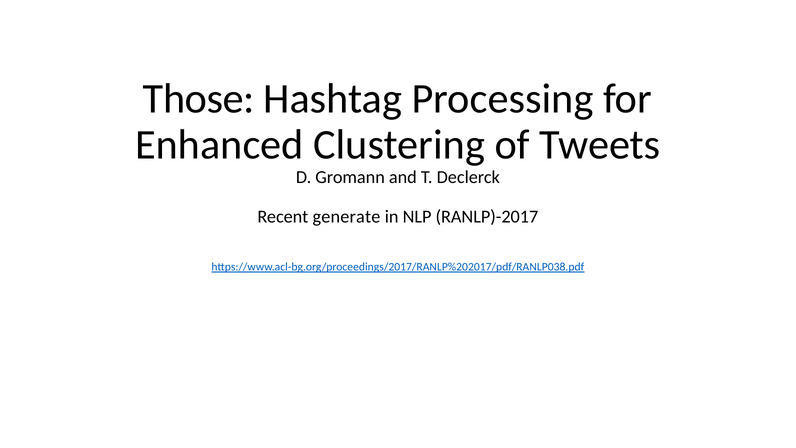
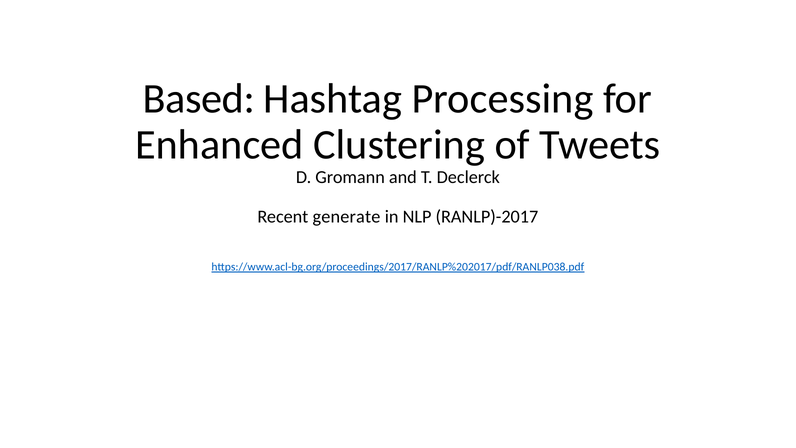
Those: Those -> Based (199, 99)
